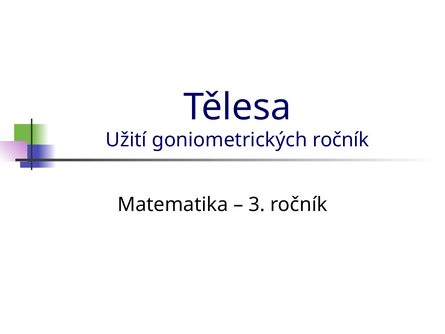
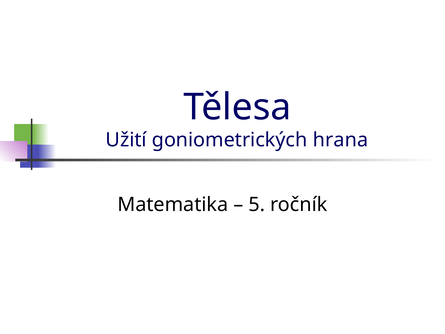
goniometrických ročník: ročník -> hrana (340, 140)
3: 3 -> 5 (257, 205)
